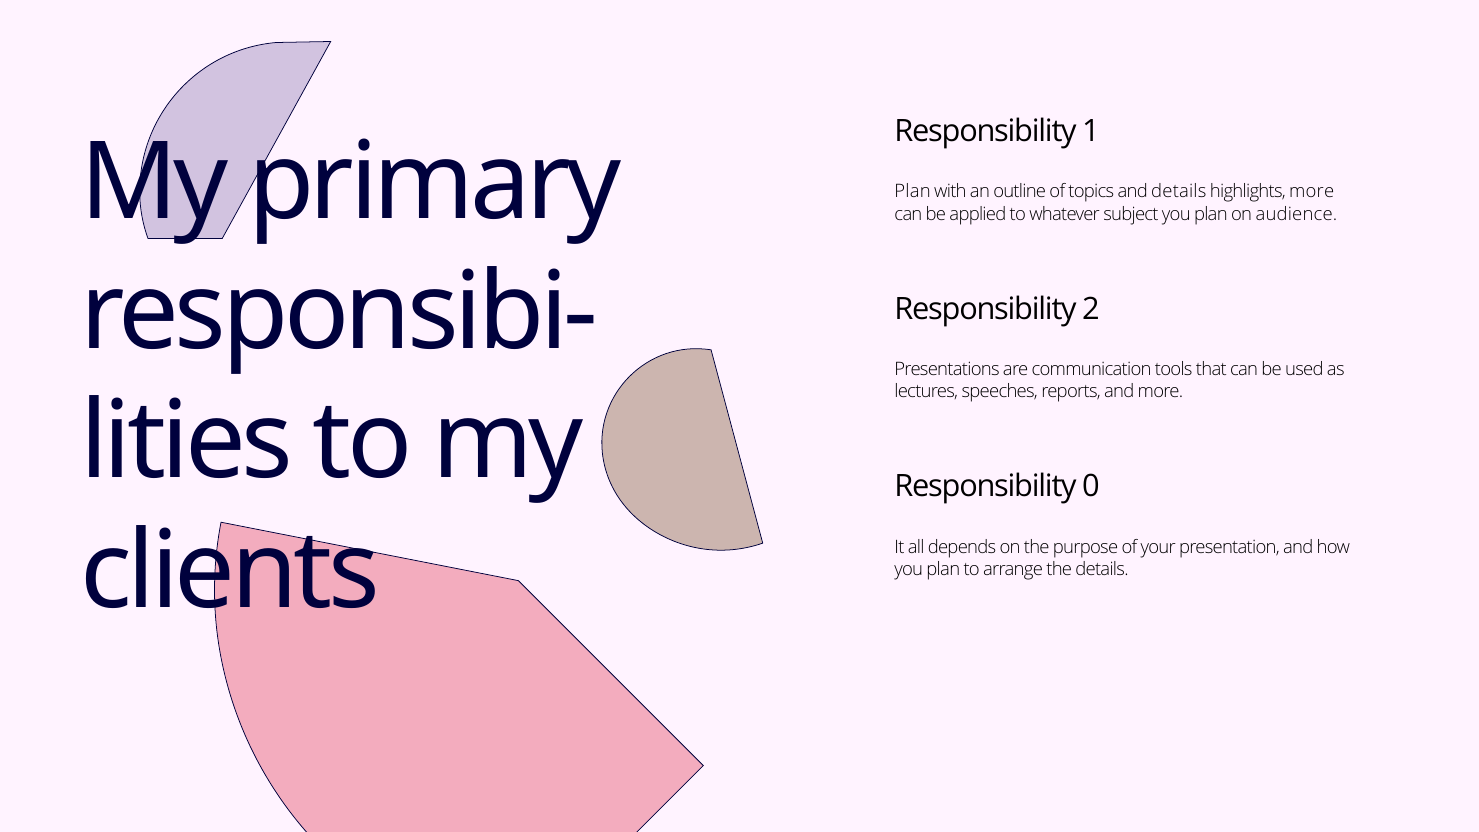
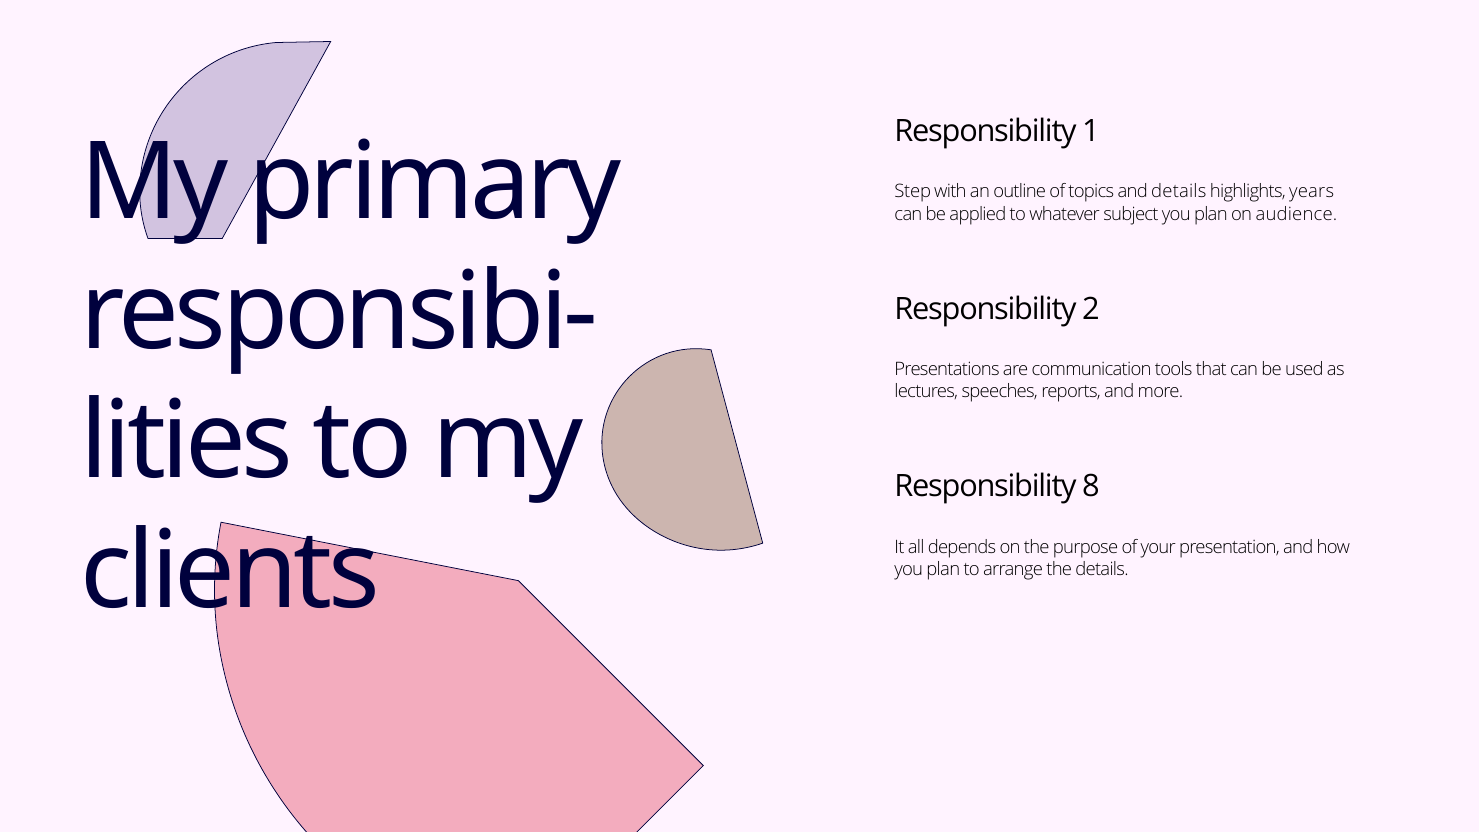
Plan: Plan -> Step (913, 192)
highlights more: more -> years (1312, 192)
0: 0 -> 8 (1091, 487)
